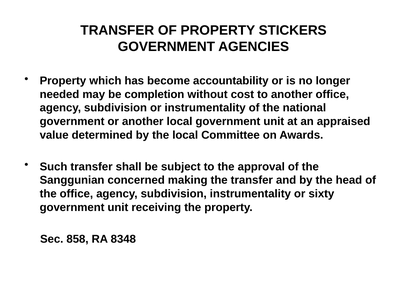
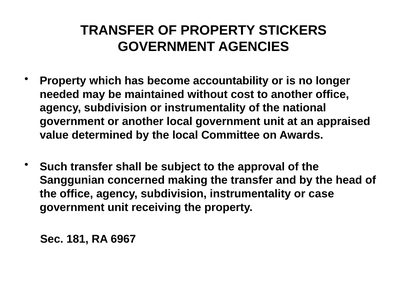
completion: completion -> maintained (154, 94)
sixty: sixty -> case (321, 194)
858: 858 -> 181 (77, 239)
8348: 8348 -> 6967 (123, 239)
